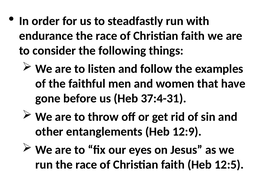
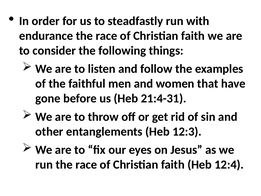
37:4-31: 37:4-31 -> 21:4-31 (164, 98)
12:9: 12:9 -> 12:3 (187, 131)
12:5: 12:5 -> 12:4 (229, 164)
